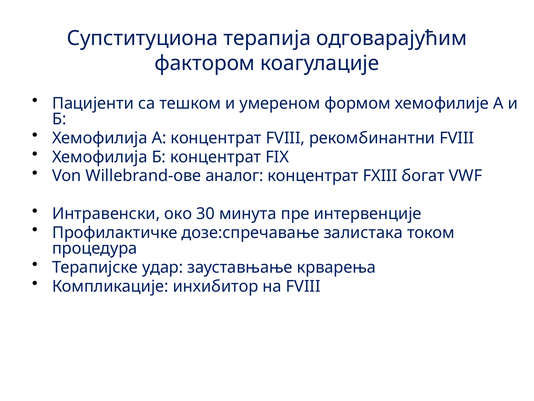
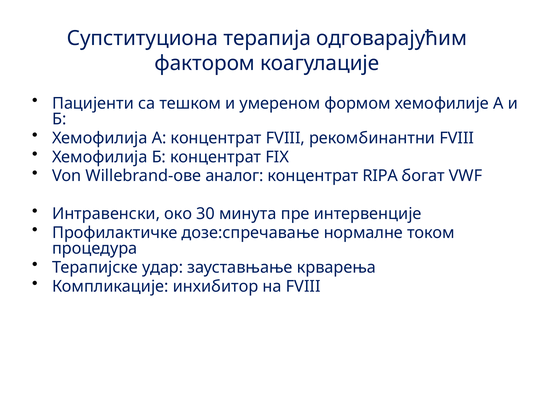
FXIII: FXIII -> RIPA (380, 176)
залистака: залистака -> нормалне (363, 232)
